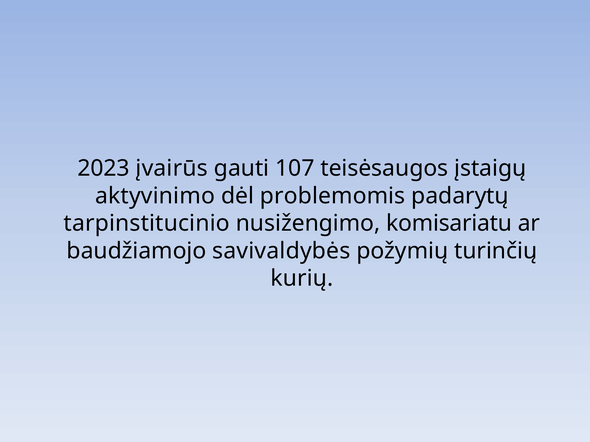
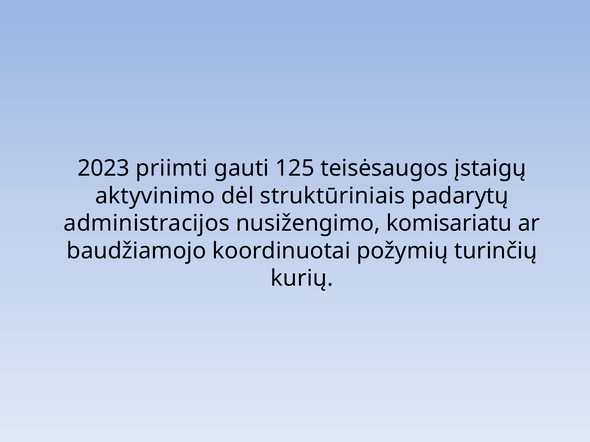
įvairūs: įvairūs -> priimti (172, 168)
107: 107 -> 125 (295, 168)
problemomis: problemomis -> struktūriniais (333, 196)
tarpinstitucinio: tarpinstitucinio -> administracijos (147, 224)
savivaldybės: savivaldybės -> koordinuotai (282, 251)
